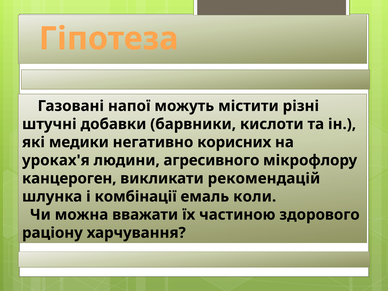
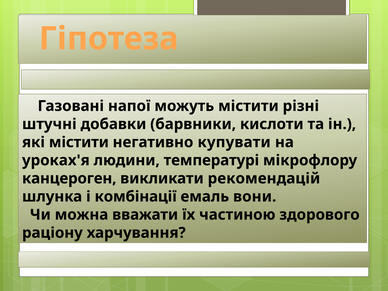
які медики: медики -> містити (79, 142)
корисних: корисних -> купувати (234, 142)
агресивного: агресивного -> температурі (211, 160)
коли: коли -> вони (255, 197)
